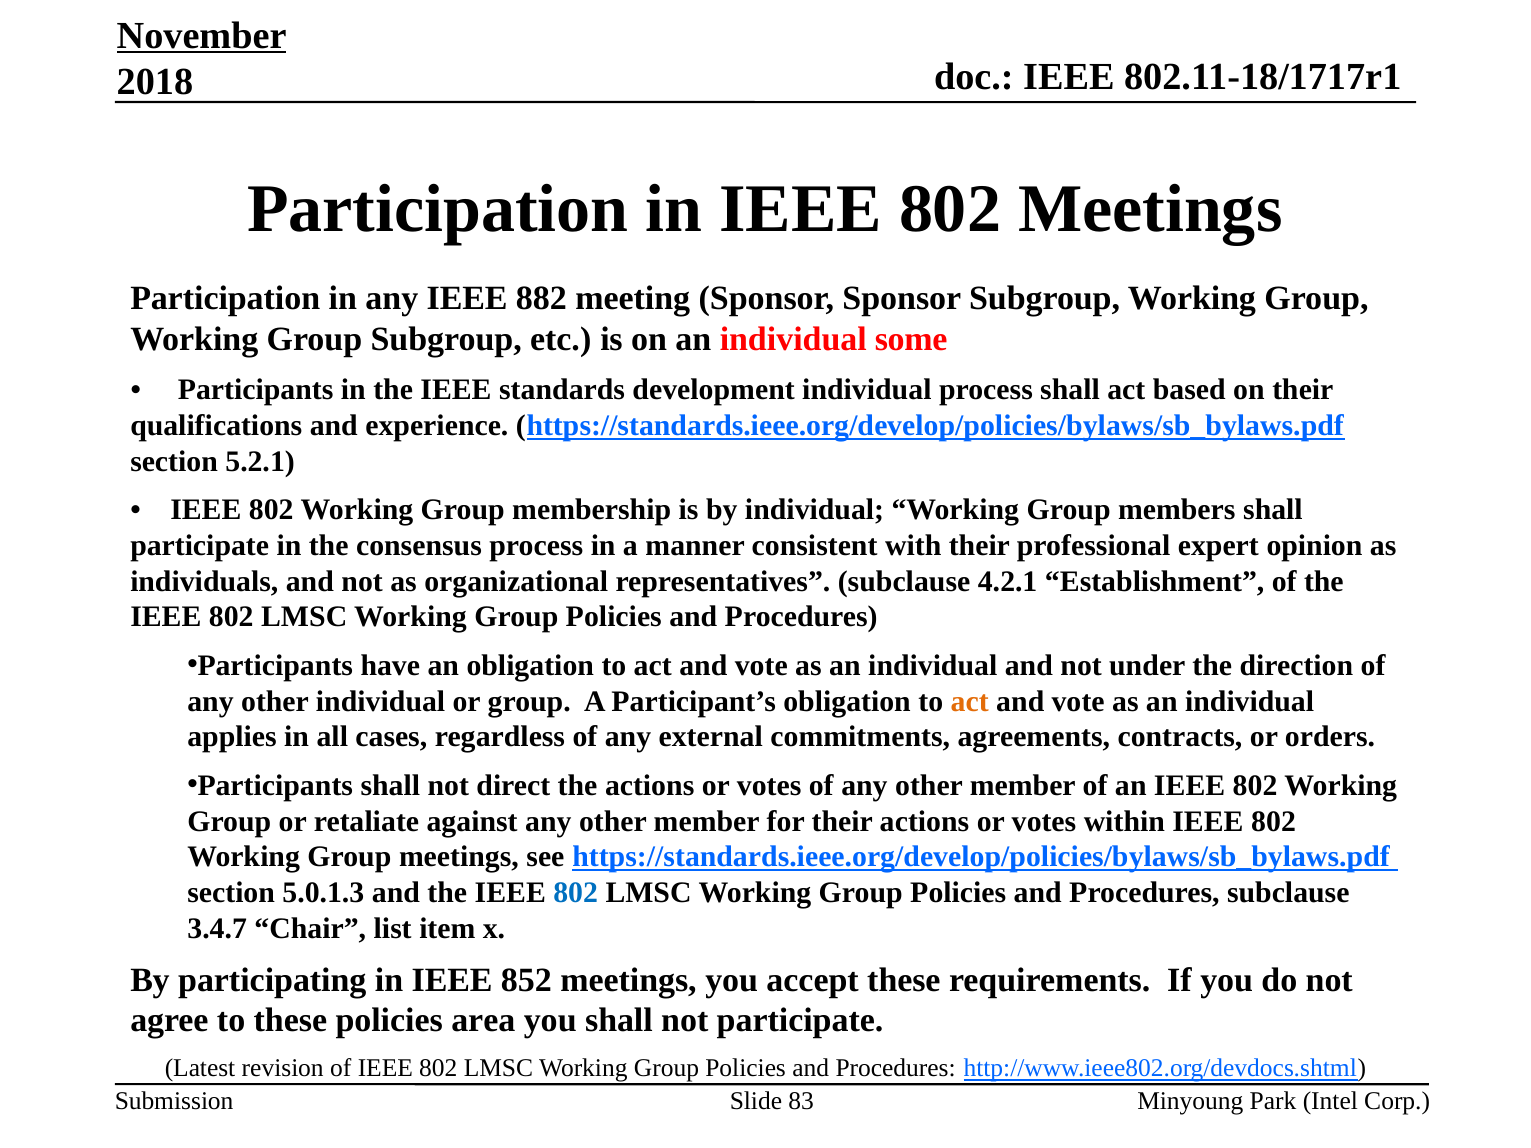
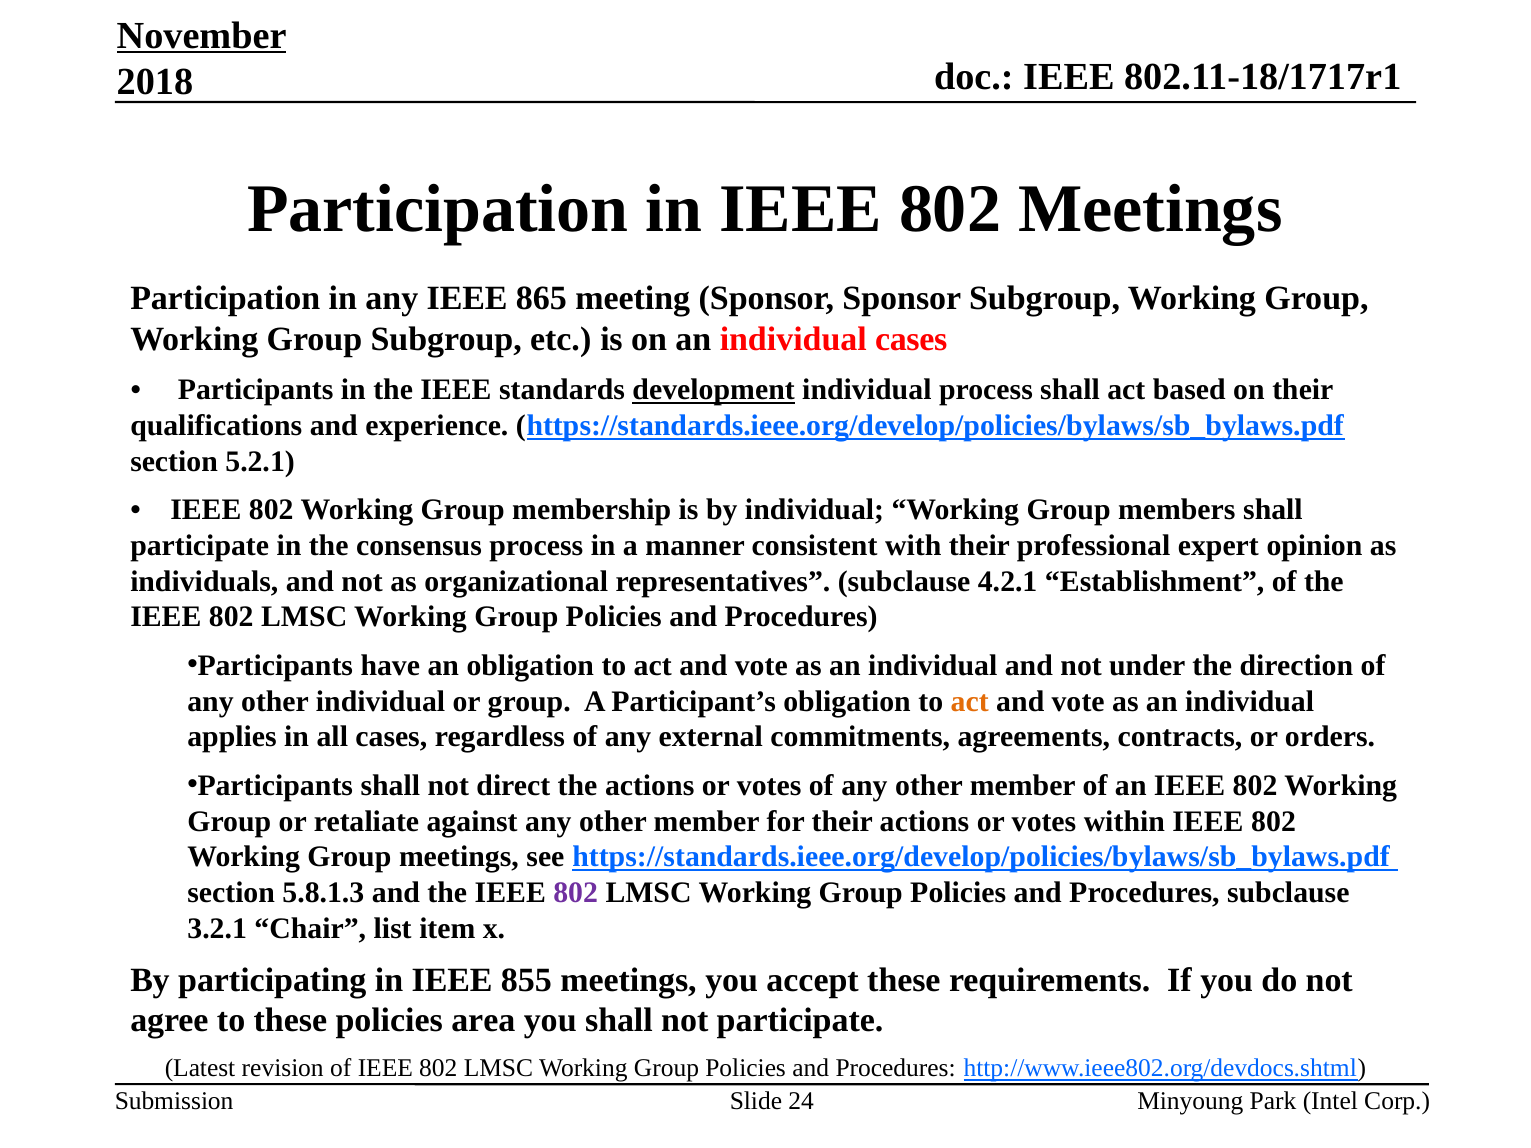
882: 882 -> 865 (541, 298)
individual some: some -> cases (911, 339)
development underline: none -> present (714, 390)
5.0.1.3: 5.0.1.3 -> 5.8.1.3 (323, 893)
802 colour: blue -> purple (576, 893)
3.4.7: 3.4.7 -> 3.2.1 (217, 929)
852: 852 -> 855 (526, 980)
83: 83 -> 24 (801, 1101)
